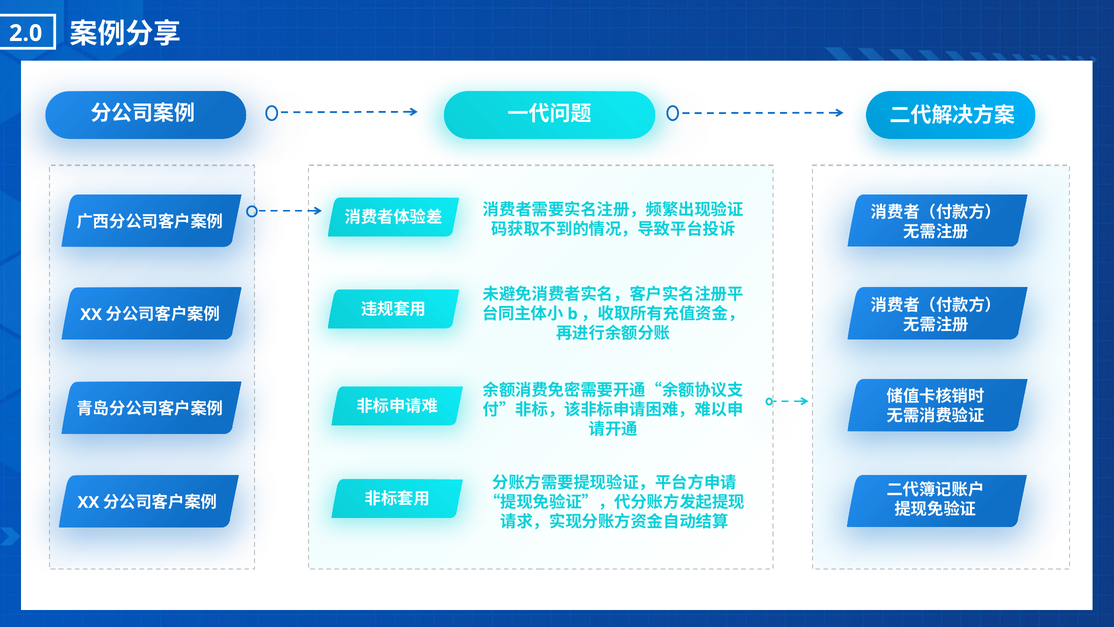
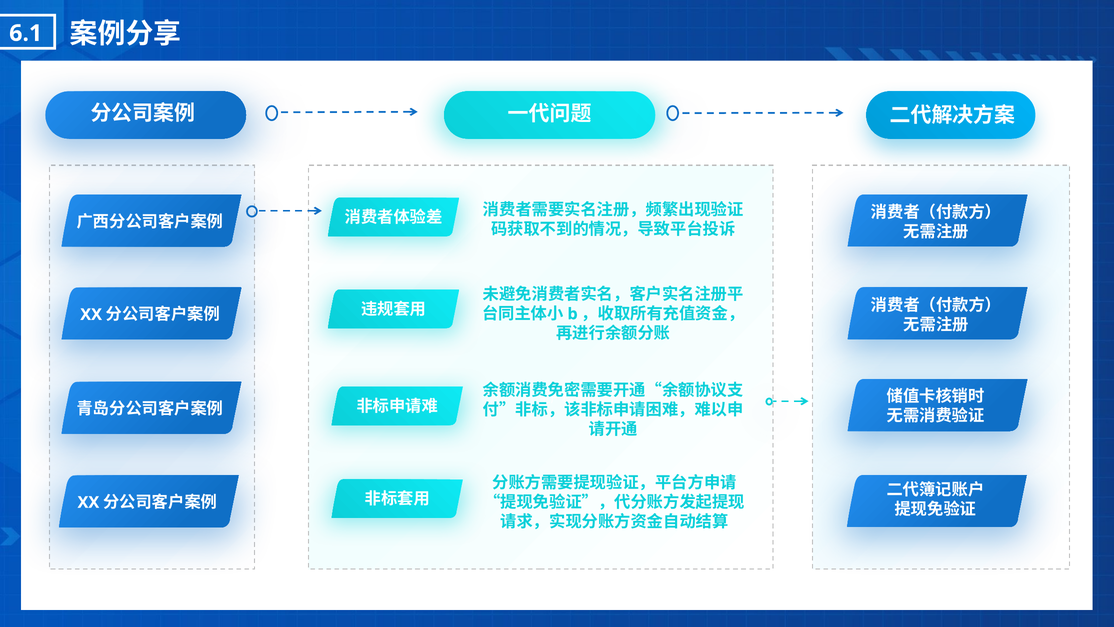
2.0: 2.0 -> 6.1 (26, 33)
